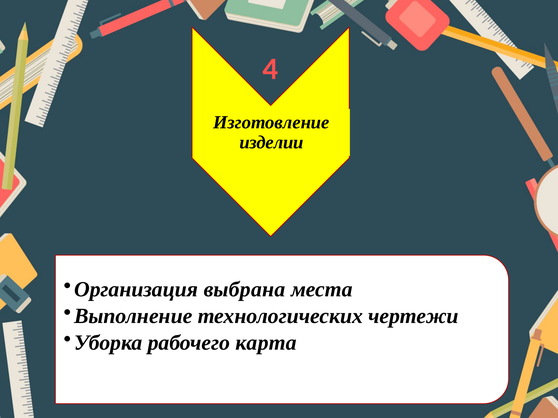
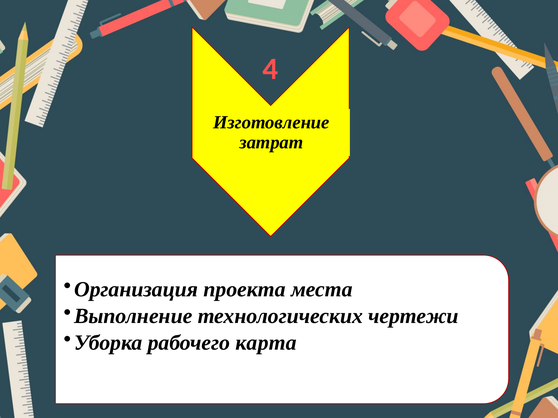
изделии: изделии -> затрат (271, 143)
выбрана: выбрана -> проекта (245, 290)
